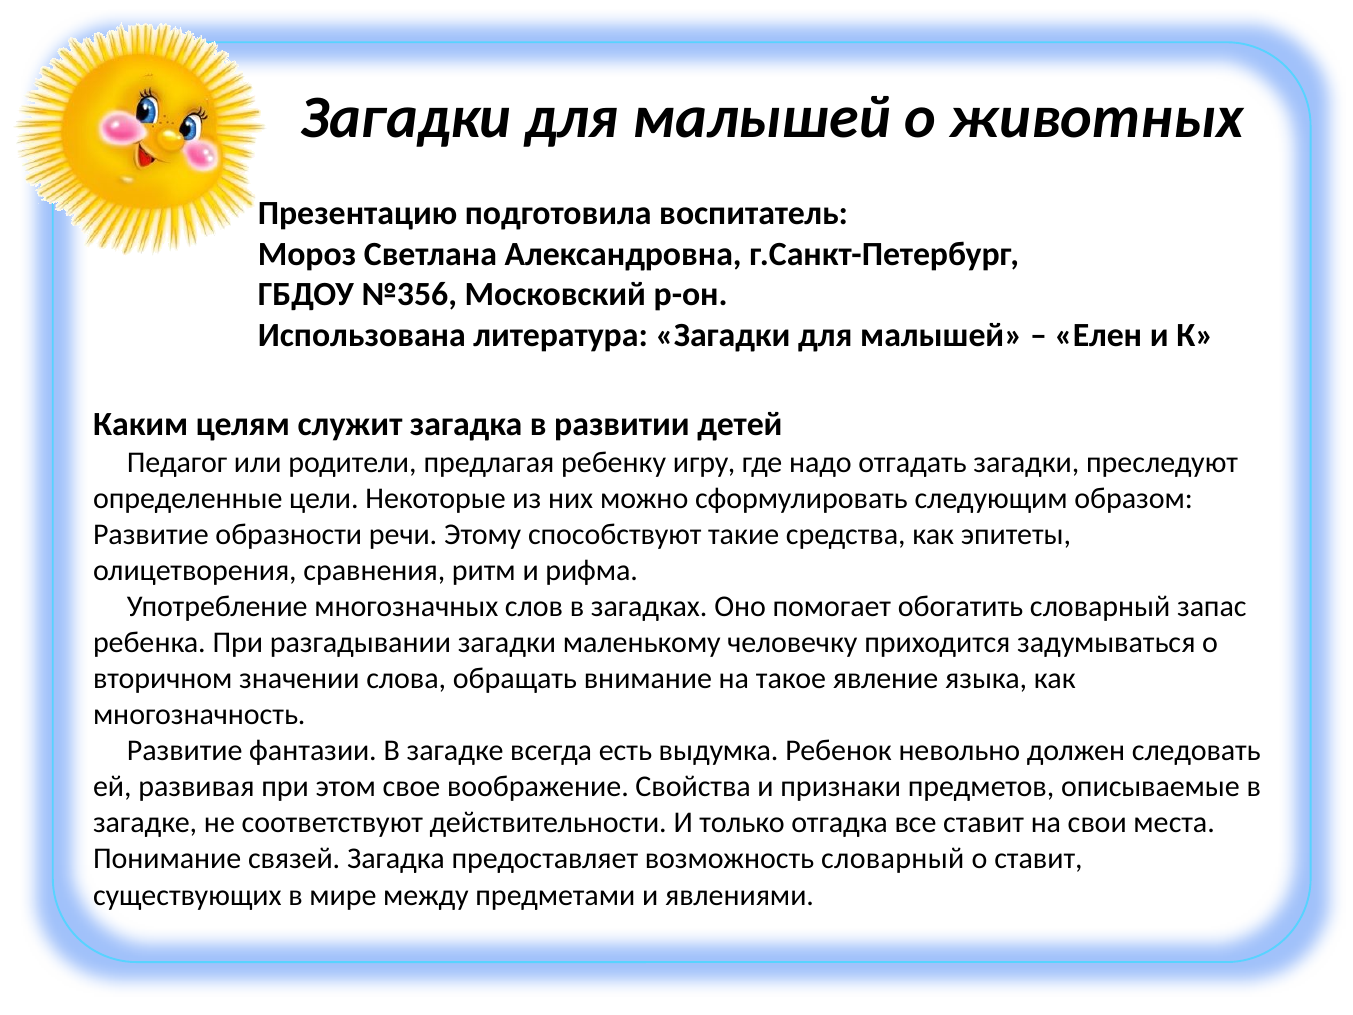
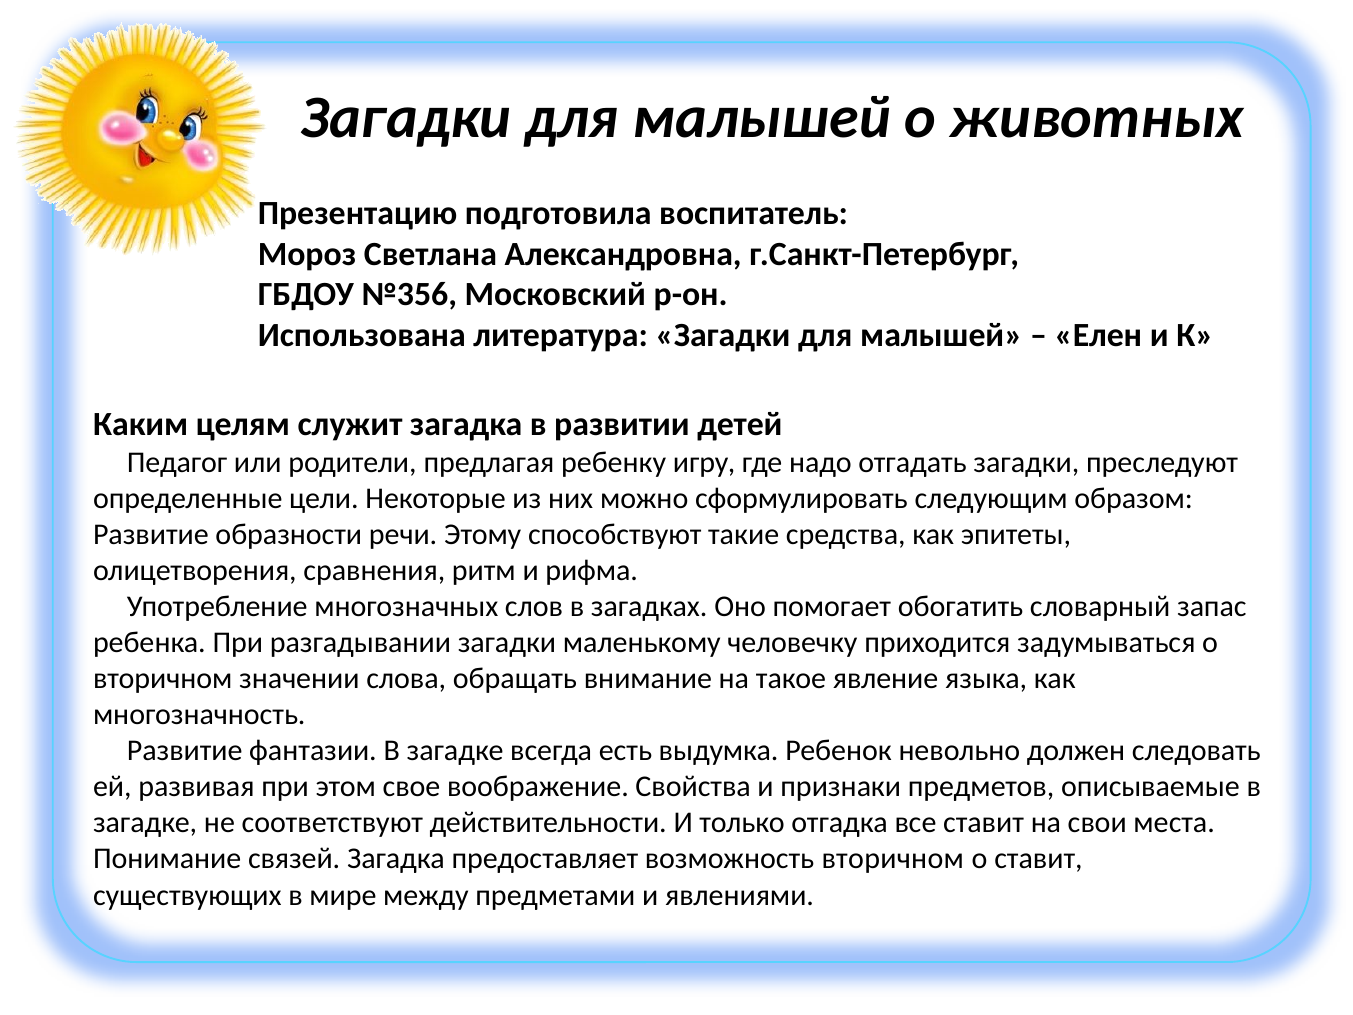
возможность словарный: словарный -> вторичном (893, 859)
